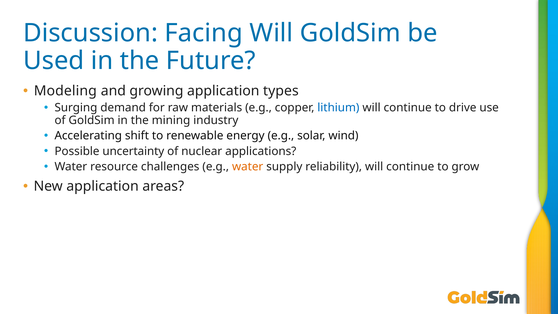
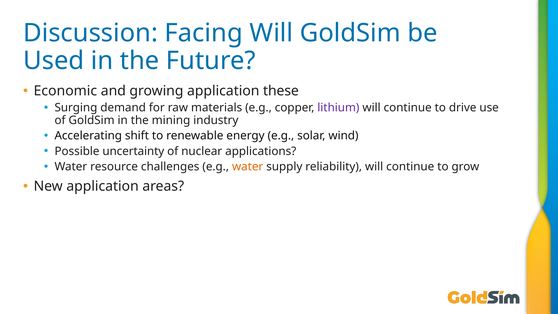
Modeling: Modeling -> Economic (65, 91)
types: types -> these (281, 91)
lithium colour: blue -> purple (338, 108)
